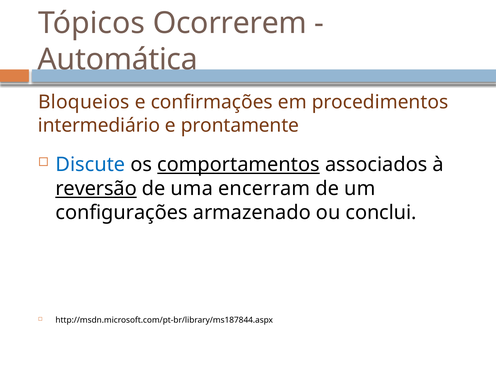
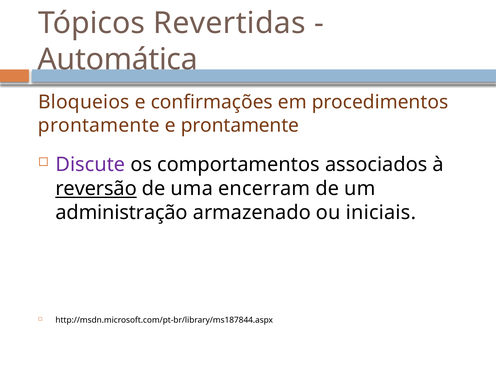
Ocorrerem: Ocorrerem -> Revertidas (230, 23)
intermediário: intermediário -> prontamente (99, 125)
Discute colour: blue -> purple (90, 165)
comportamentos underline: present -> none (239, 165)
configurações: configurações -> administração (122, 213)
conclui: conclui -> iniciais (381, 213)
